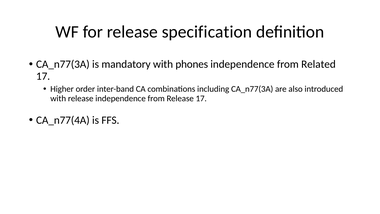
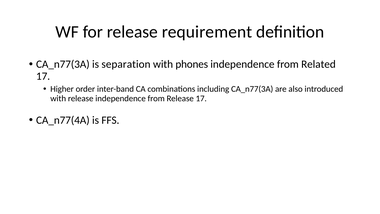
specification: specification -> requirement (207, 32)
mandatory: mandatory -> separation (126, 64)
